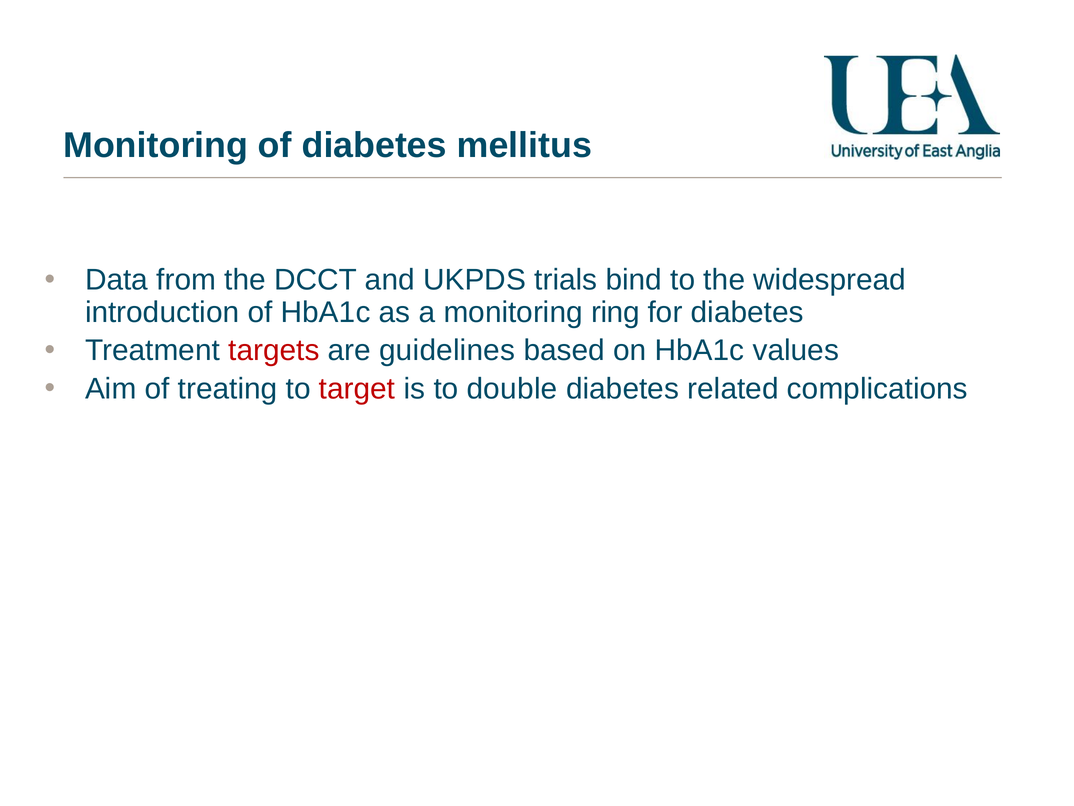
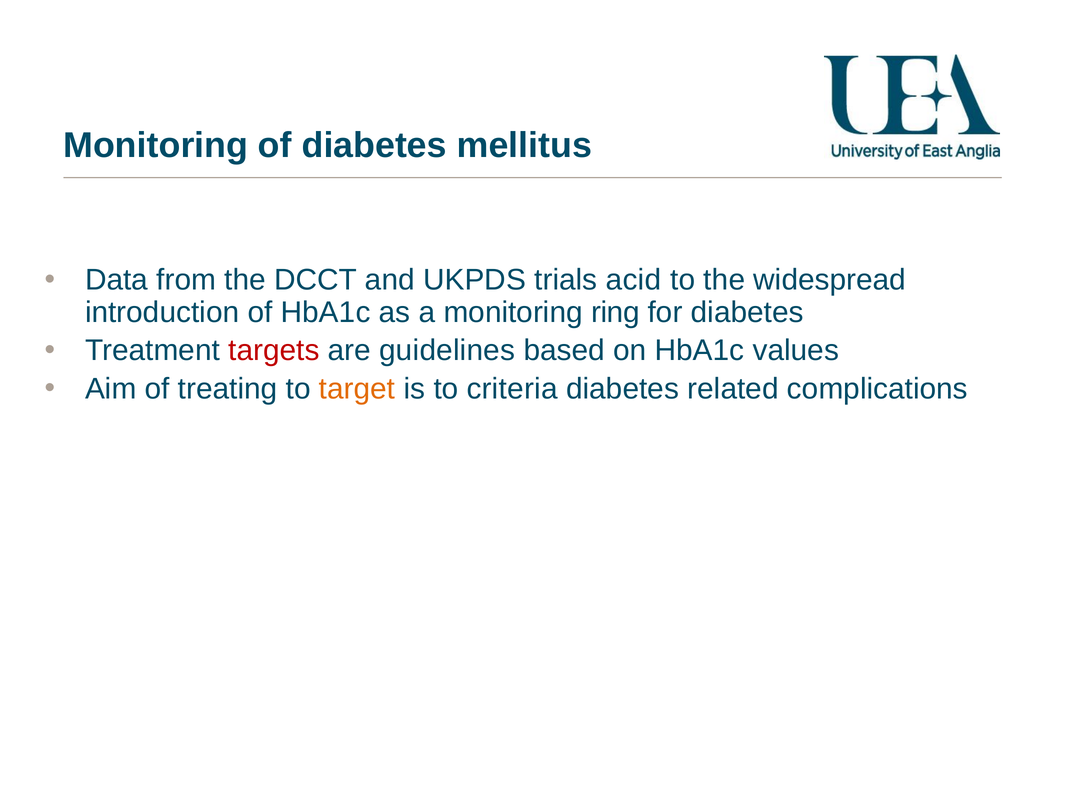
bind: bind -> acid (634, 280)
target colour: red -> orange (357, 389)
double: double -> criteria (512, 389)
